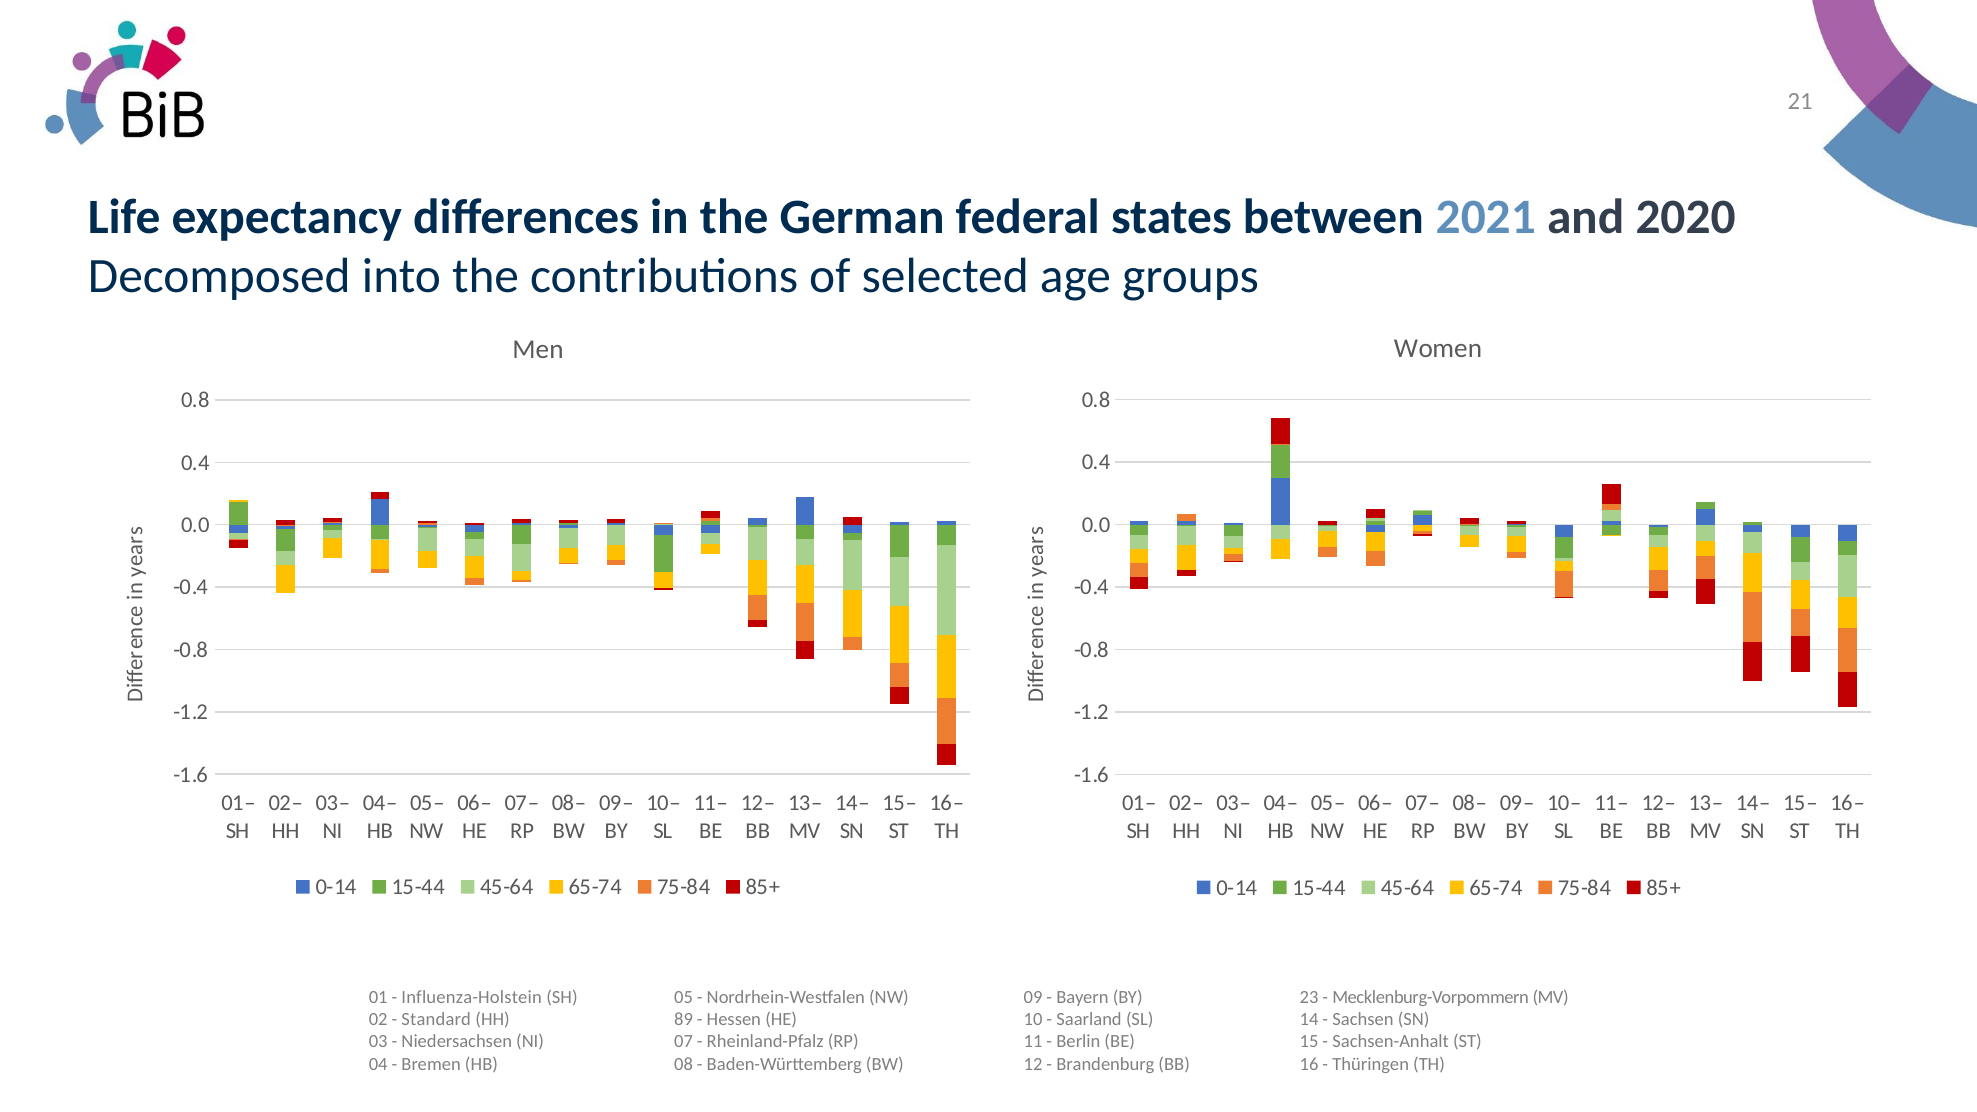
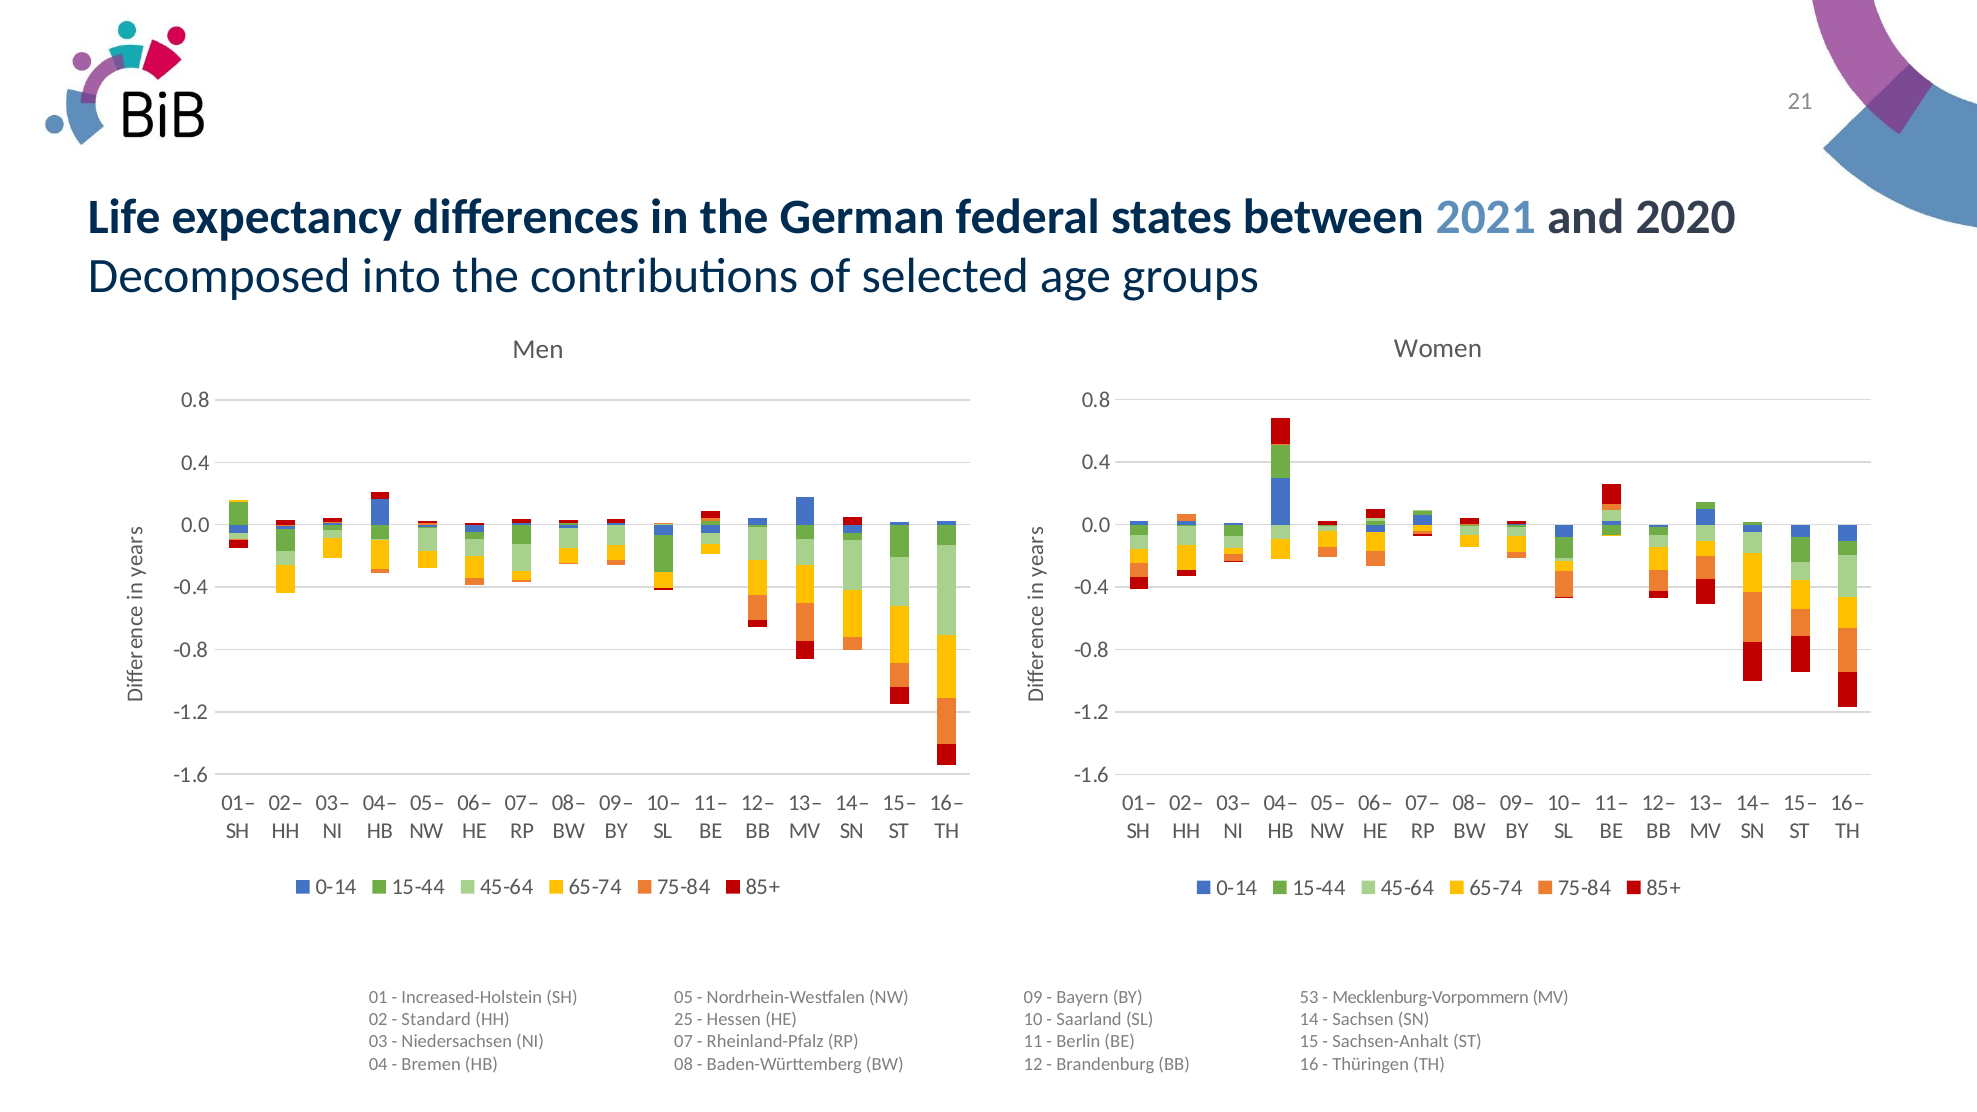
Influenza-Holstein: Influenza-Holstein -> Increased-Holstein (472, 997)
23: 23 -> 53 (1309, 997)
89: 89 -> 25 (684, 1019)
